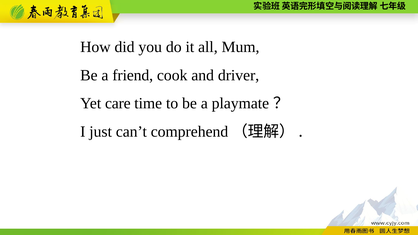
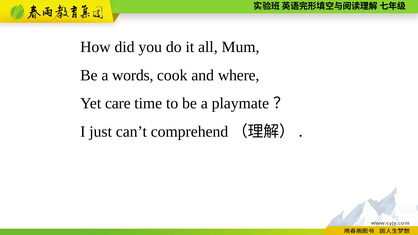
friend: friend -> words (133, 75)
driver: driver -> where (239, 75)
